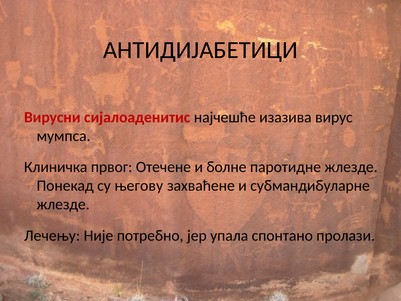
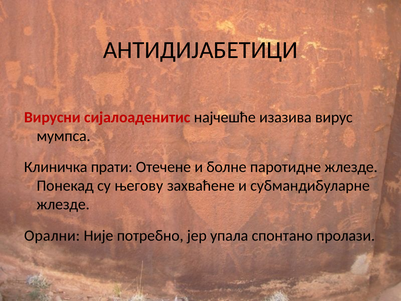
првог: првог -> прати (112, 167)
Лечењу: Лечењу -> Орални (52, 236)
